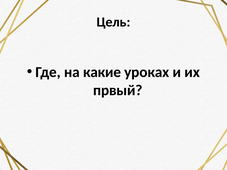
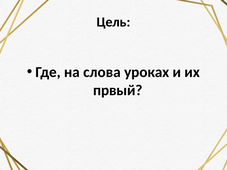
какие: какие -> слова (102, 72)
